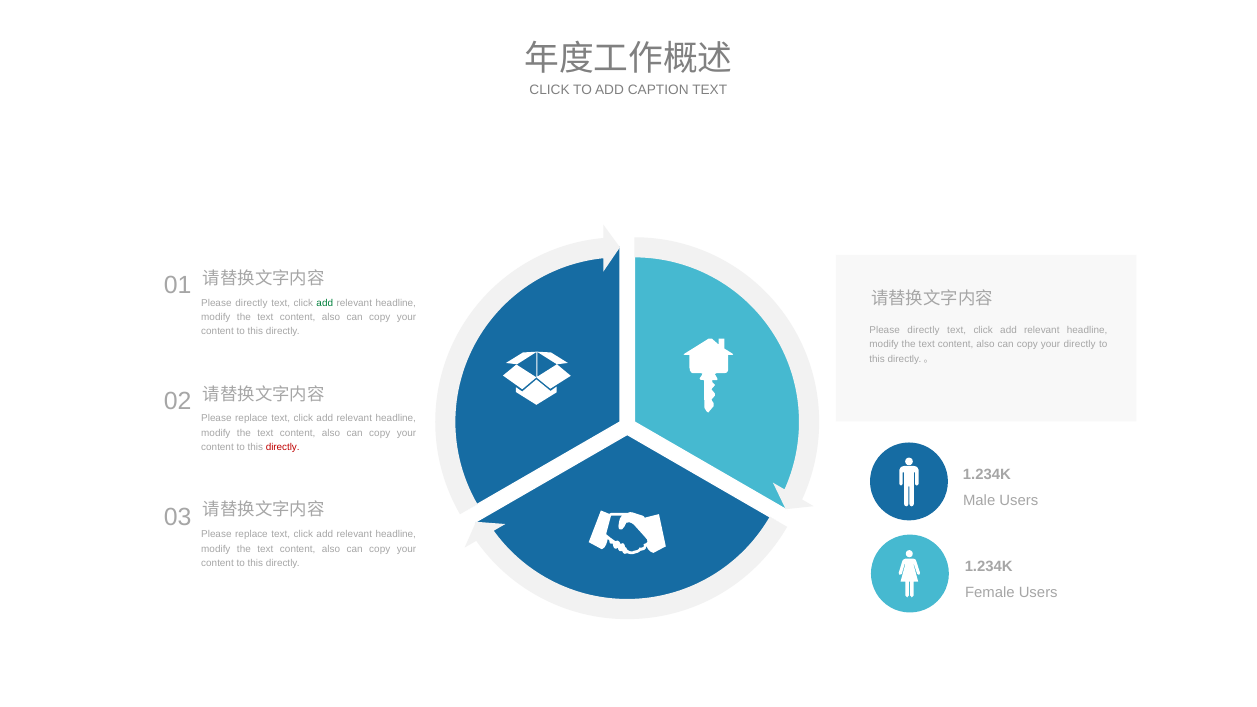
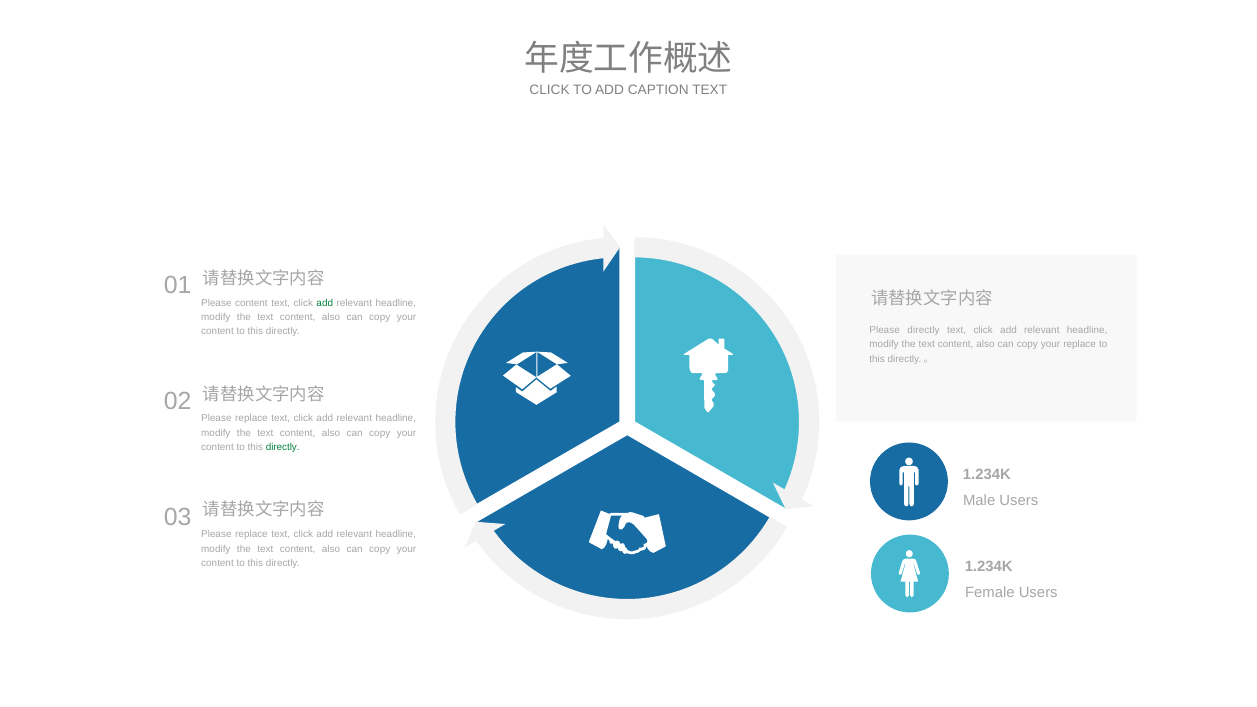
directly: directly -> content (251, 303)
your directly: directly -> replace (1080, 345)
directly colour: red -> green (283, 447)
